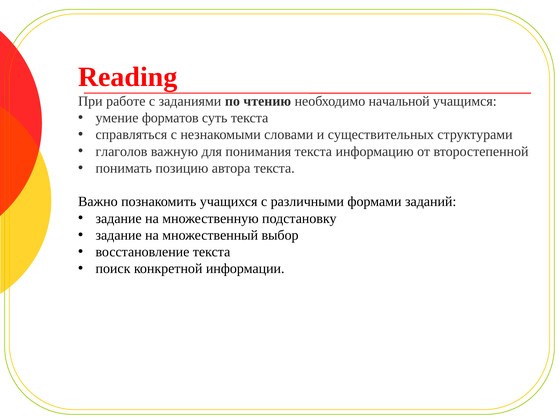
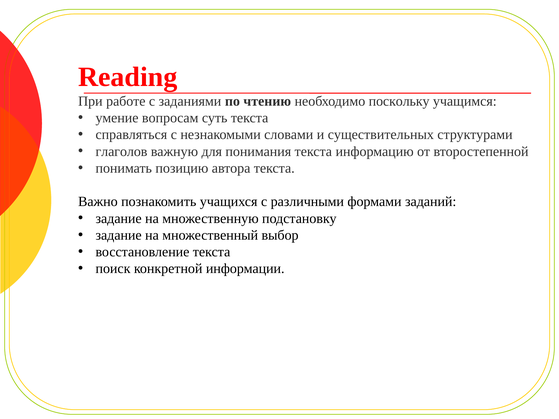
начальной: начальной -> поскольку (399, 101)
форматов: форматов -> вопросам (170, 118)
